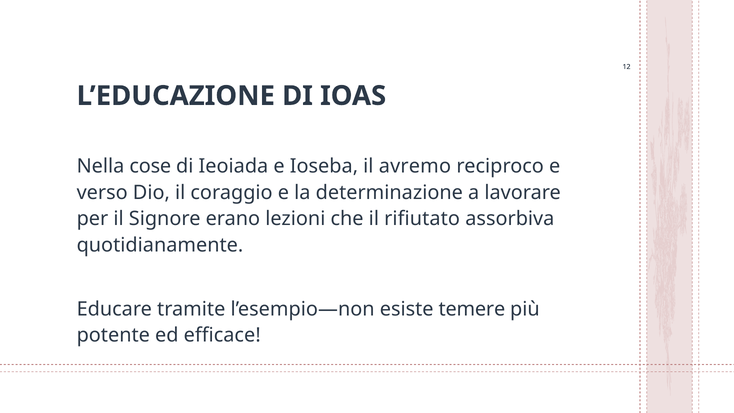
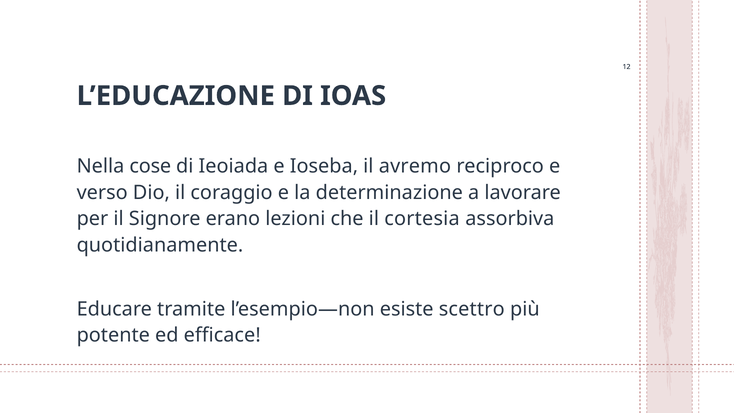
rifiutato: rifiutato -> cortesia (422, 219)
temere: temere -> scettro (472, 309)
